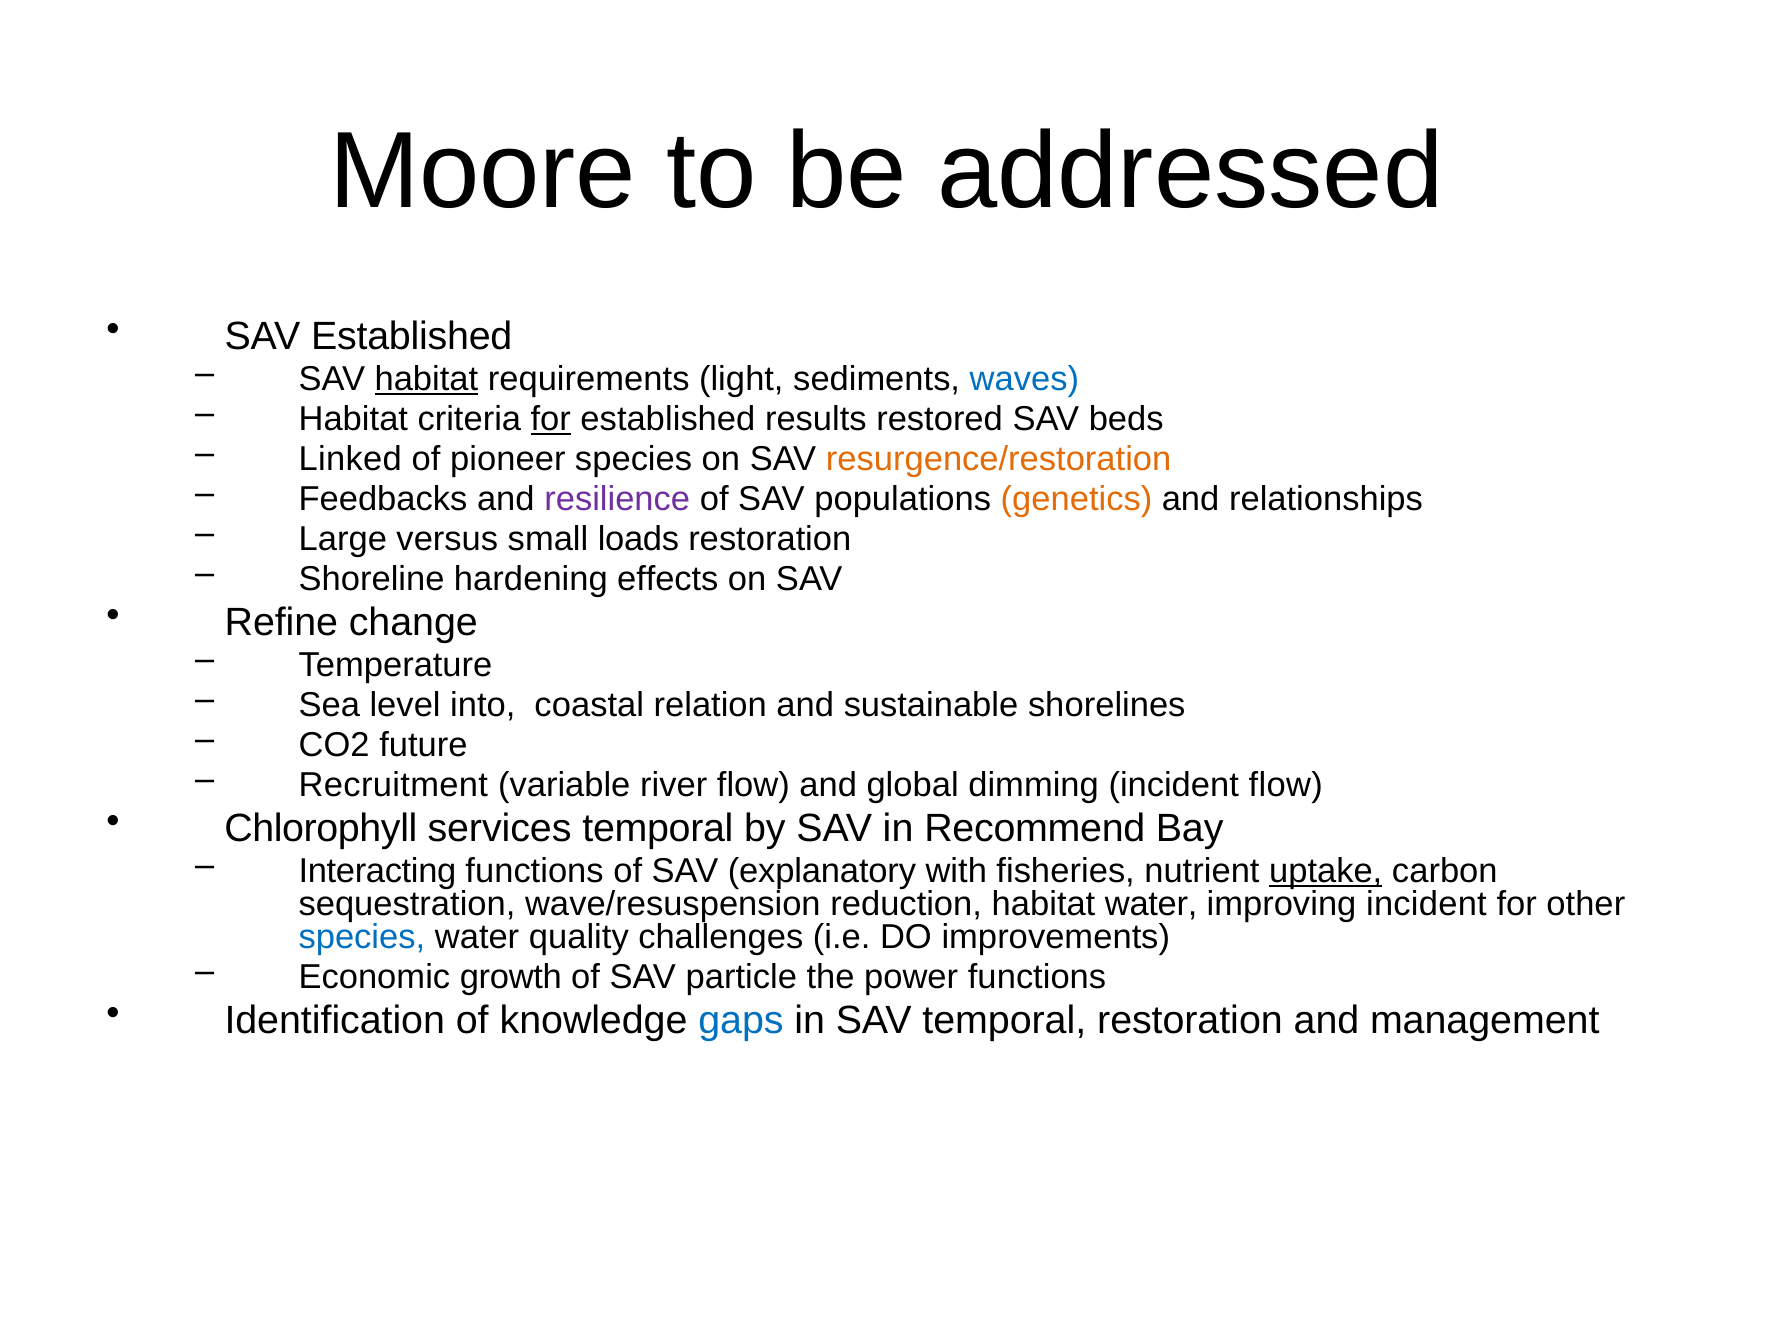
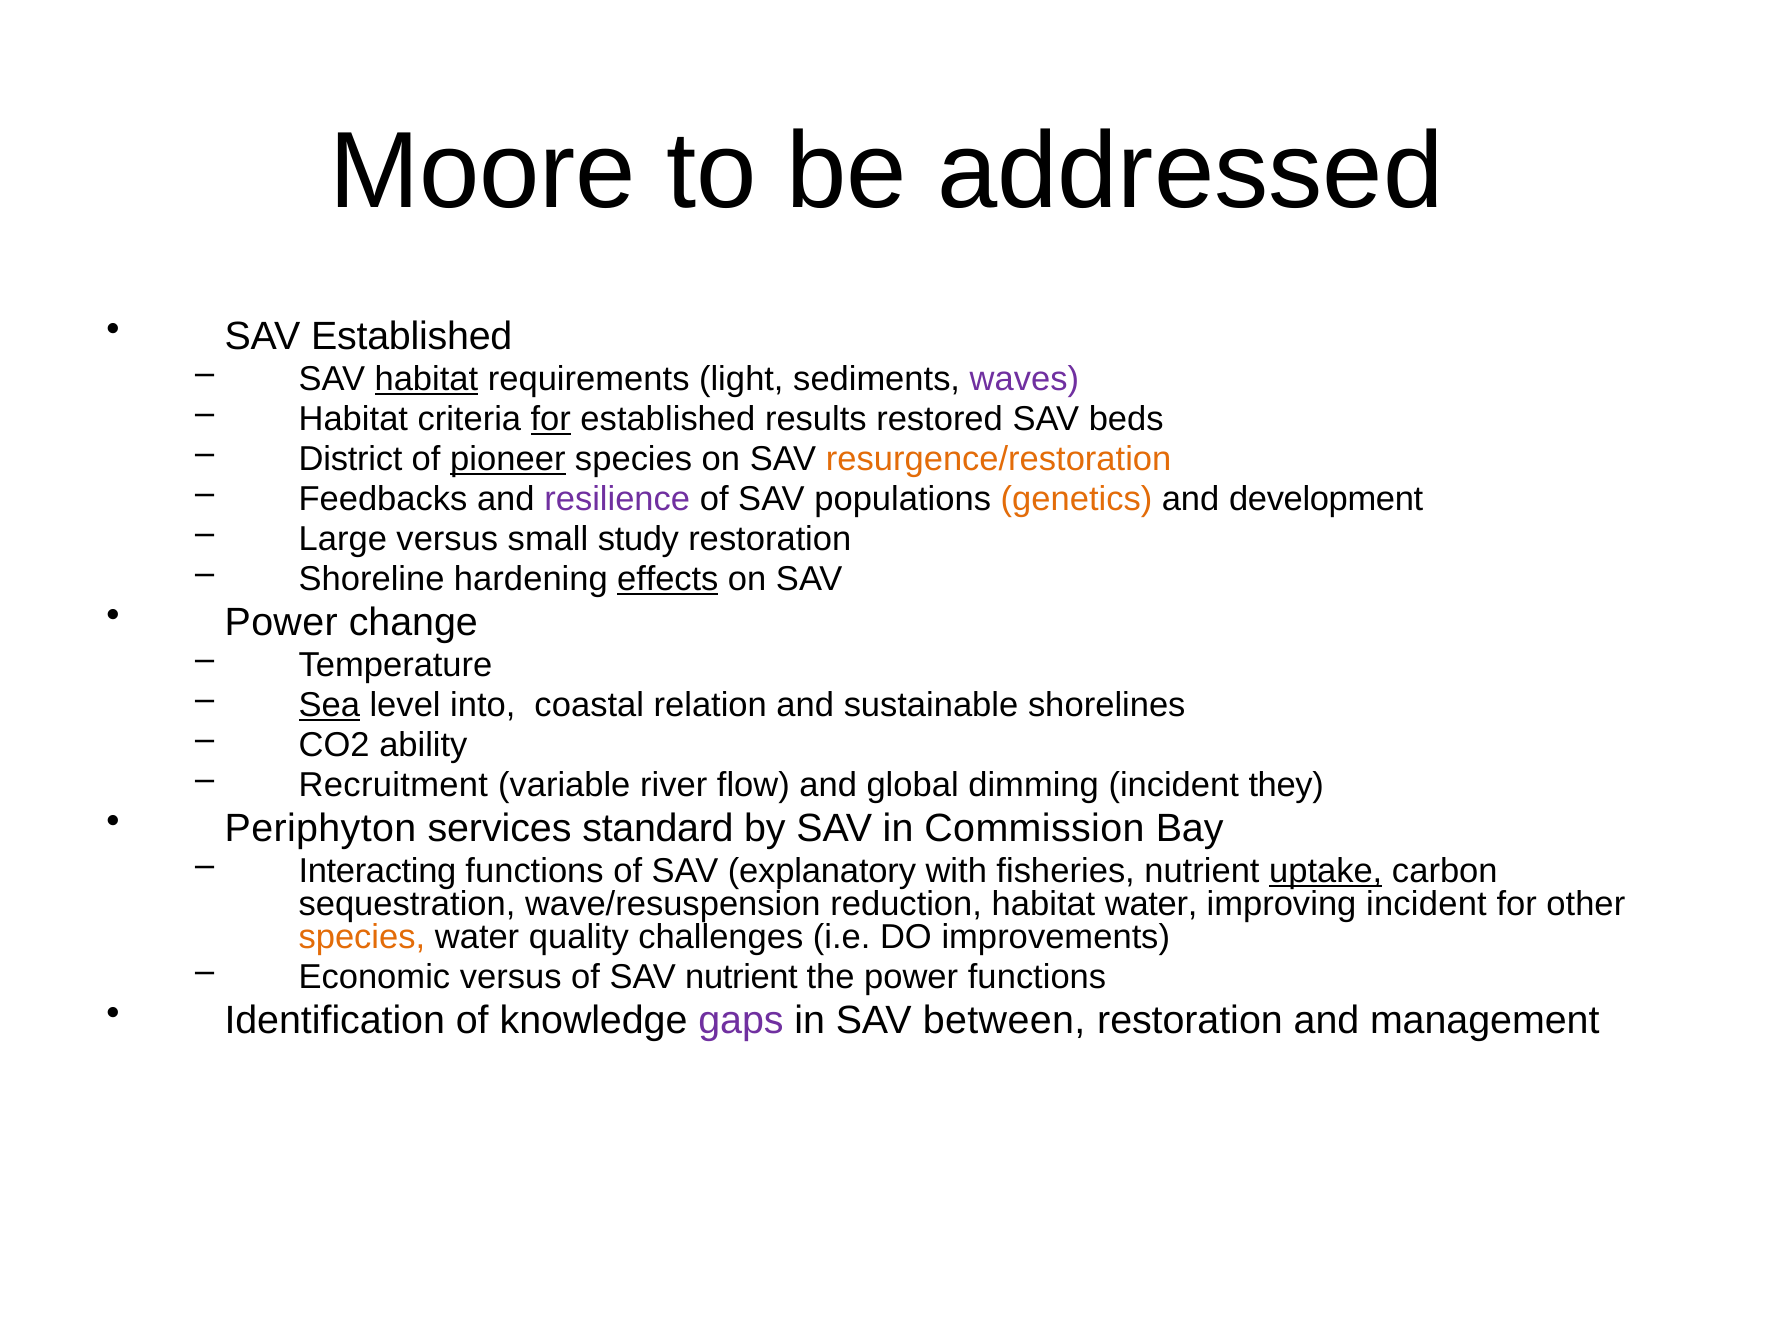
waves colour: blue -> purple (1024, 379)
Linked: Linked -> District (351, 459)
pioneer underline: none -> present (508, 459)
relationships: relationships -> development (1326, 499)
loads: loads -> study (638, 539)
effects underline: none -> present (668, 579)
Refine: Refine -> Power (281, 622)
Sea underline: none -> present (329, 705)
future: future -> ability (423, 745)
incident flow: flow -> they (1286, 785)
Chlorophyll: Chlorophyll -> Periphyton (320, 828)
services temporal: temporal -> standard (658, 828)
Recommend: Recommend -> Commission (1034, 828)
species colour: blue -> orange (362, 937)
Economic growth: growth -> versus (511, 977)
SAV particle: particle -> nutrient (742, 977)
gaps colour: blue -> purple (741, 1020)
SAV temporal: temporal -> between (1004, 1020)
